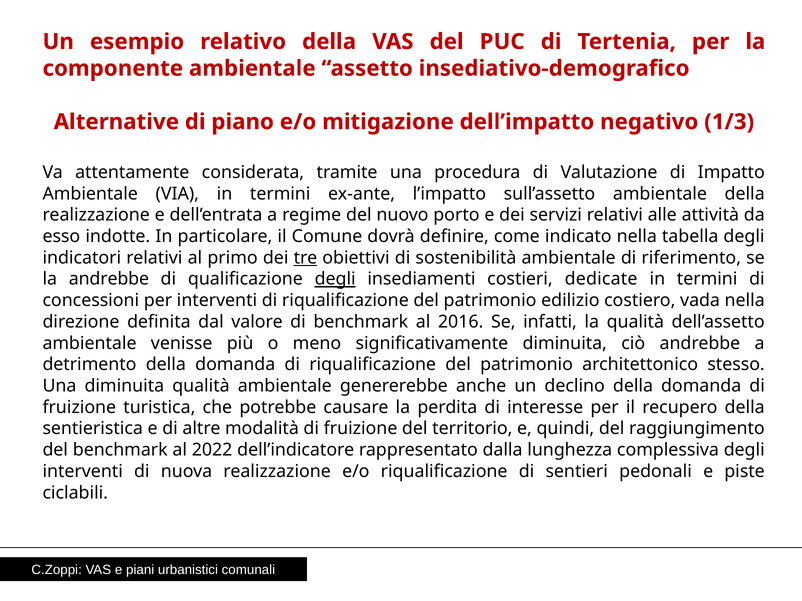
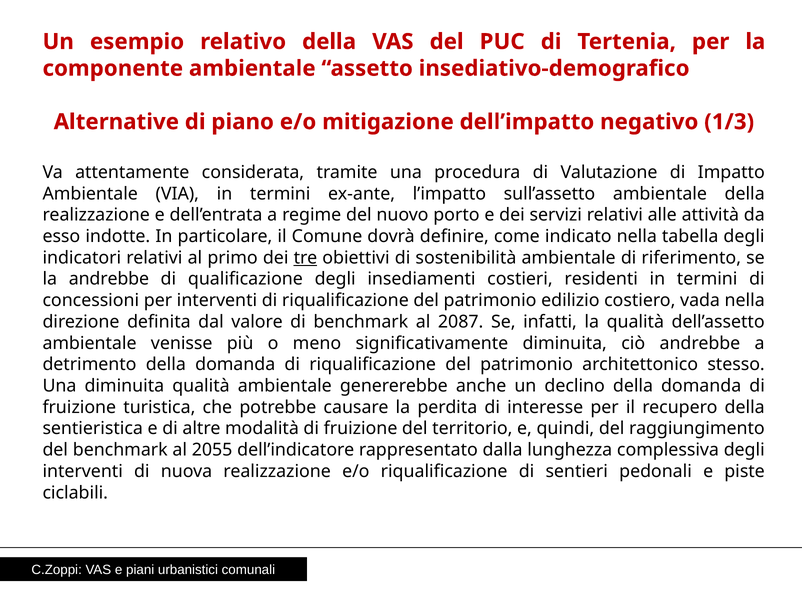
degli underline: present -> none (335, 279)
dedicate: dedicate -> residenti (601, 279)
2016: 2016 -> 2087 (461, 322)
2022: 2022 -> 2055 (212, 450)
